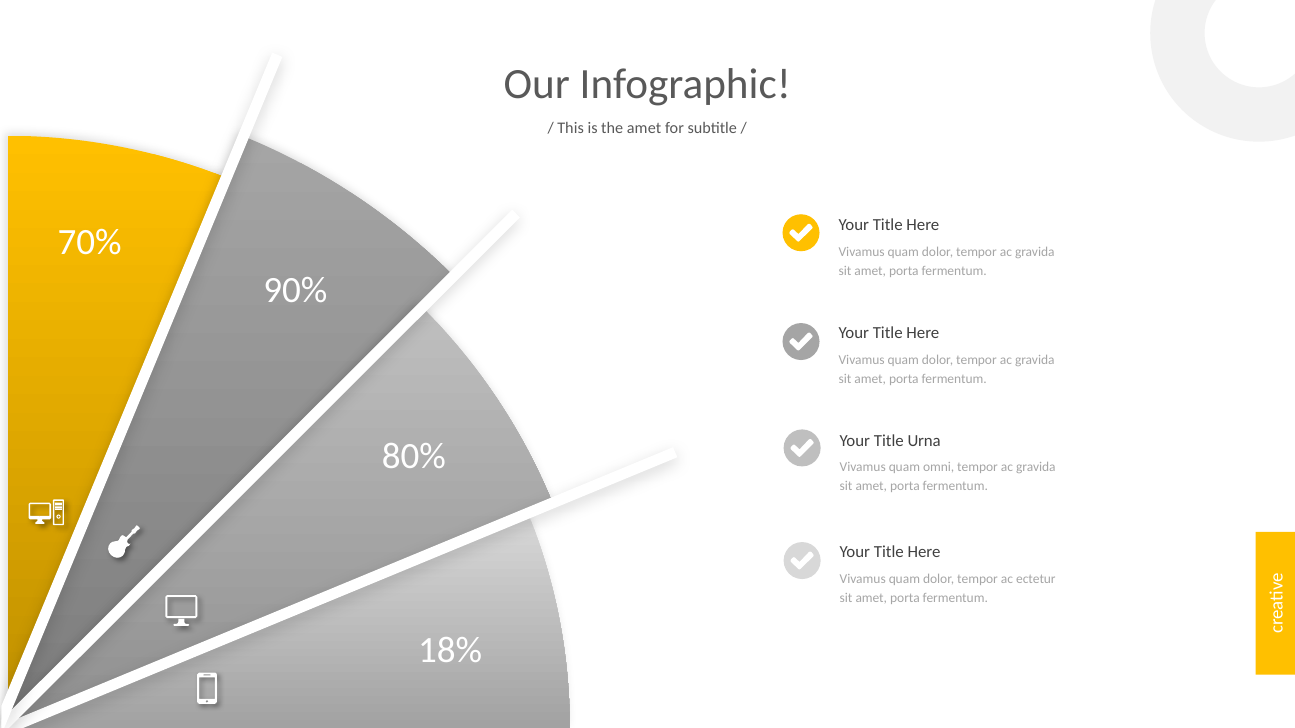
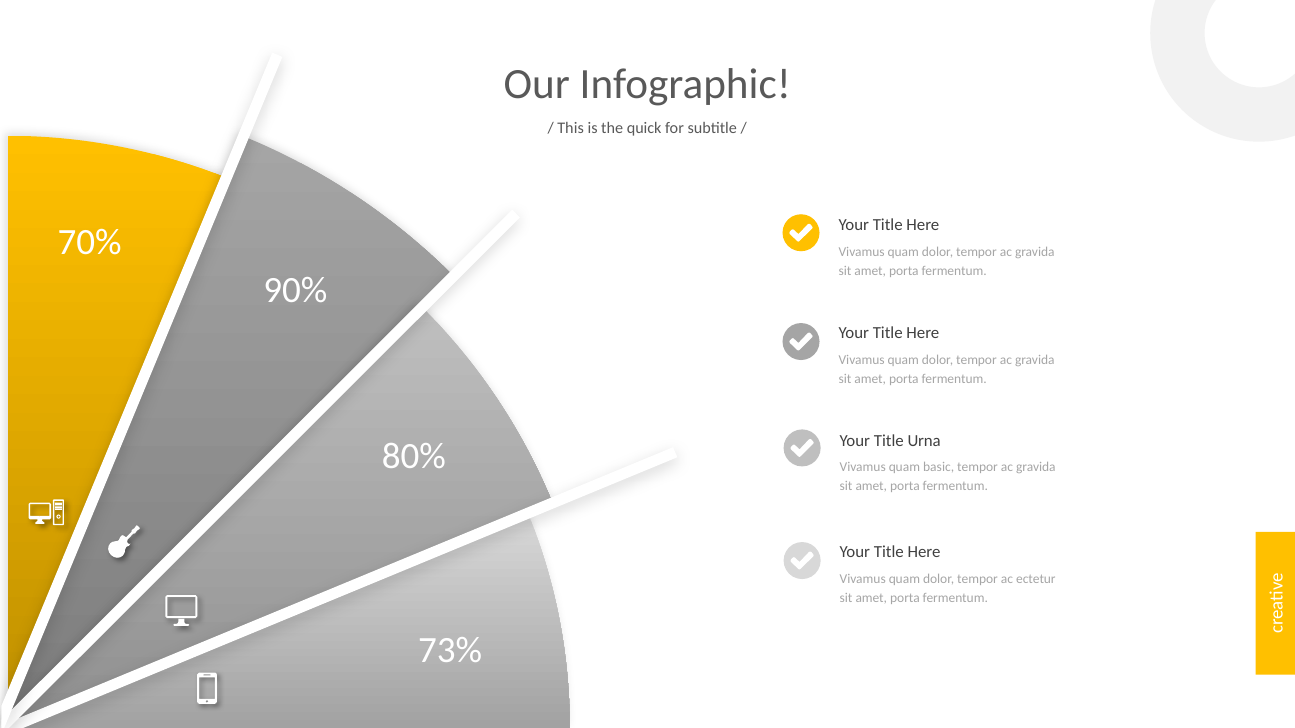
the amet: amet -> quick (644, 128)
omni: omni -> basic (939, 467)
18%: 18% -> 73% (450, 650)
